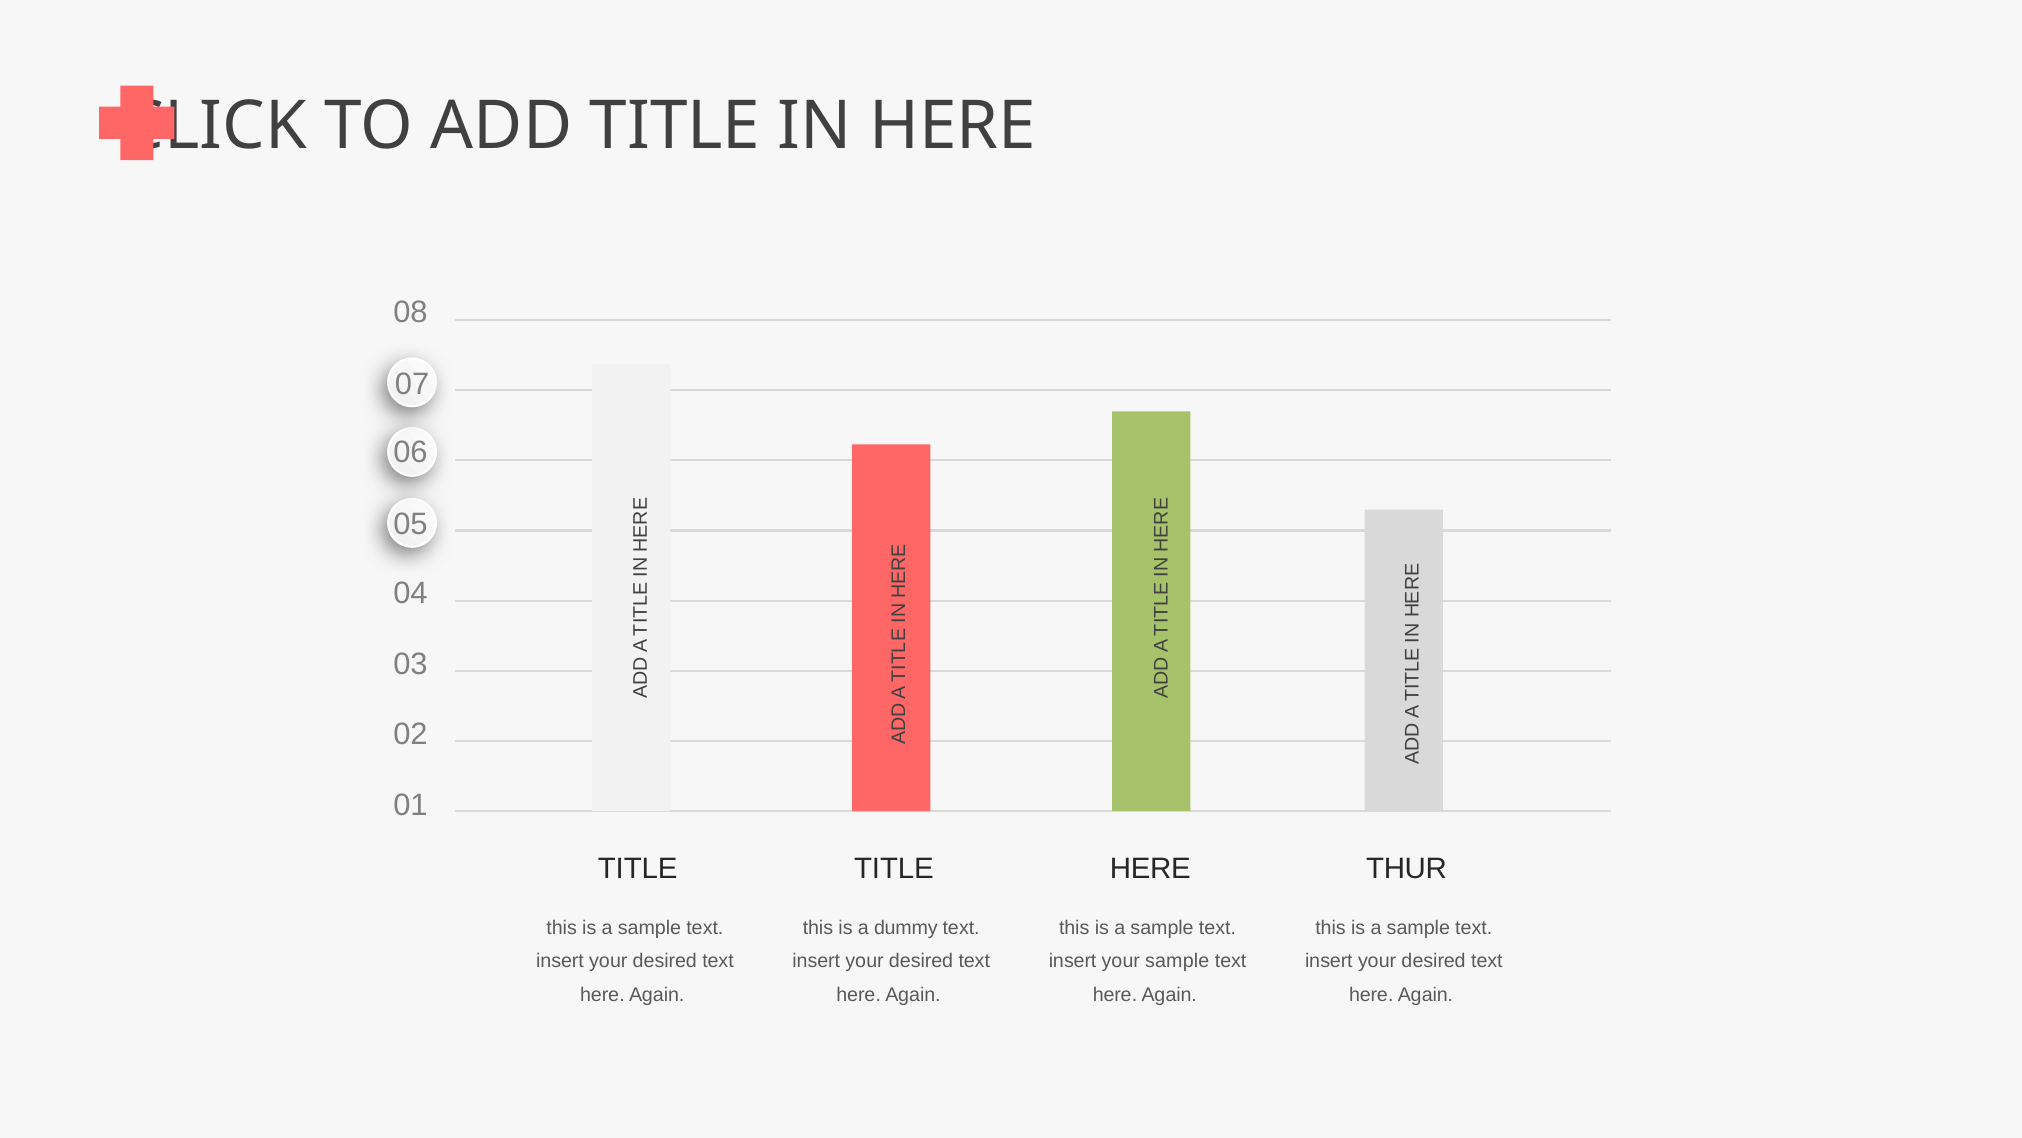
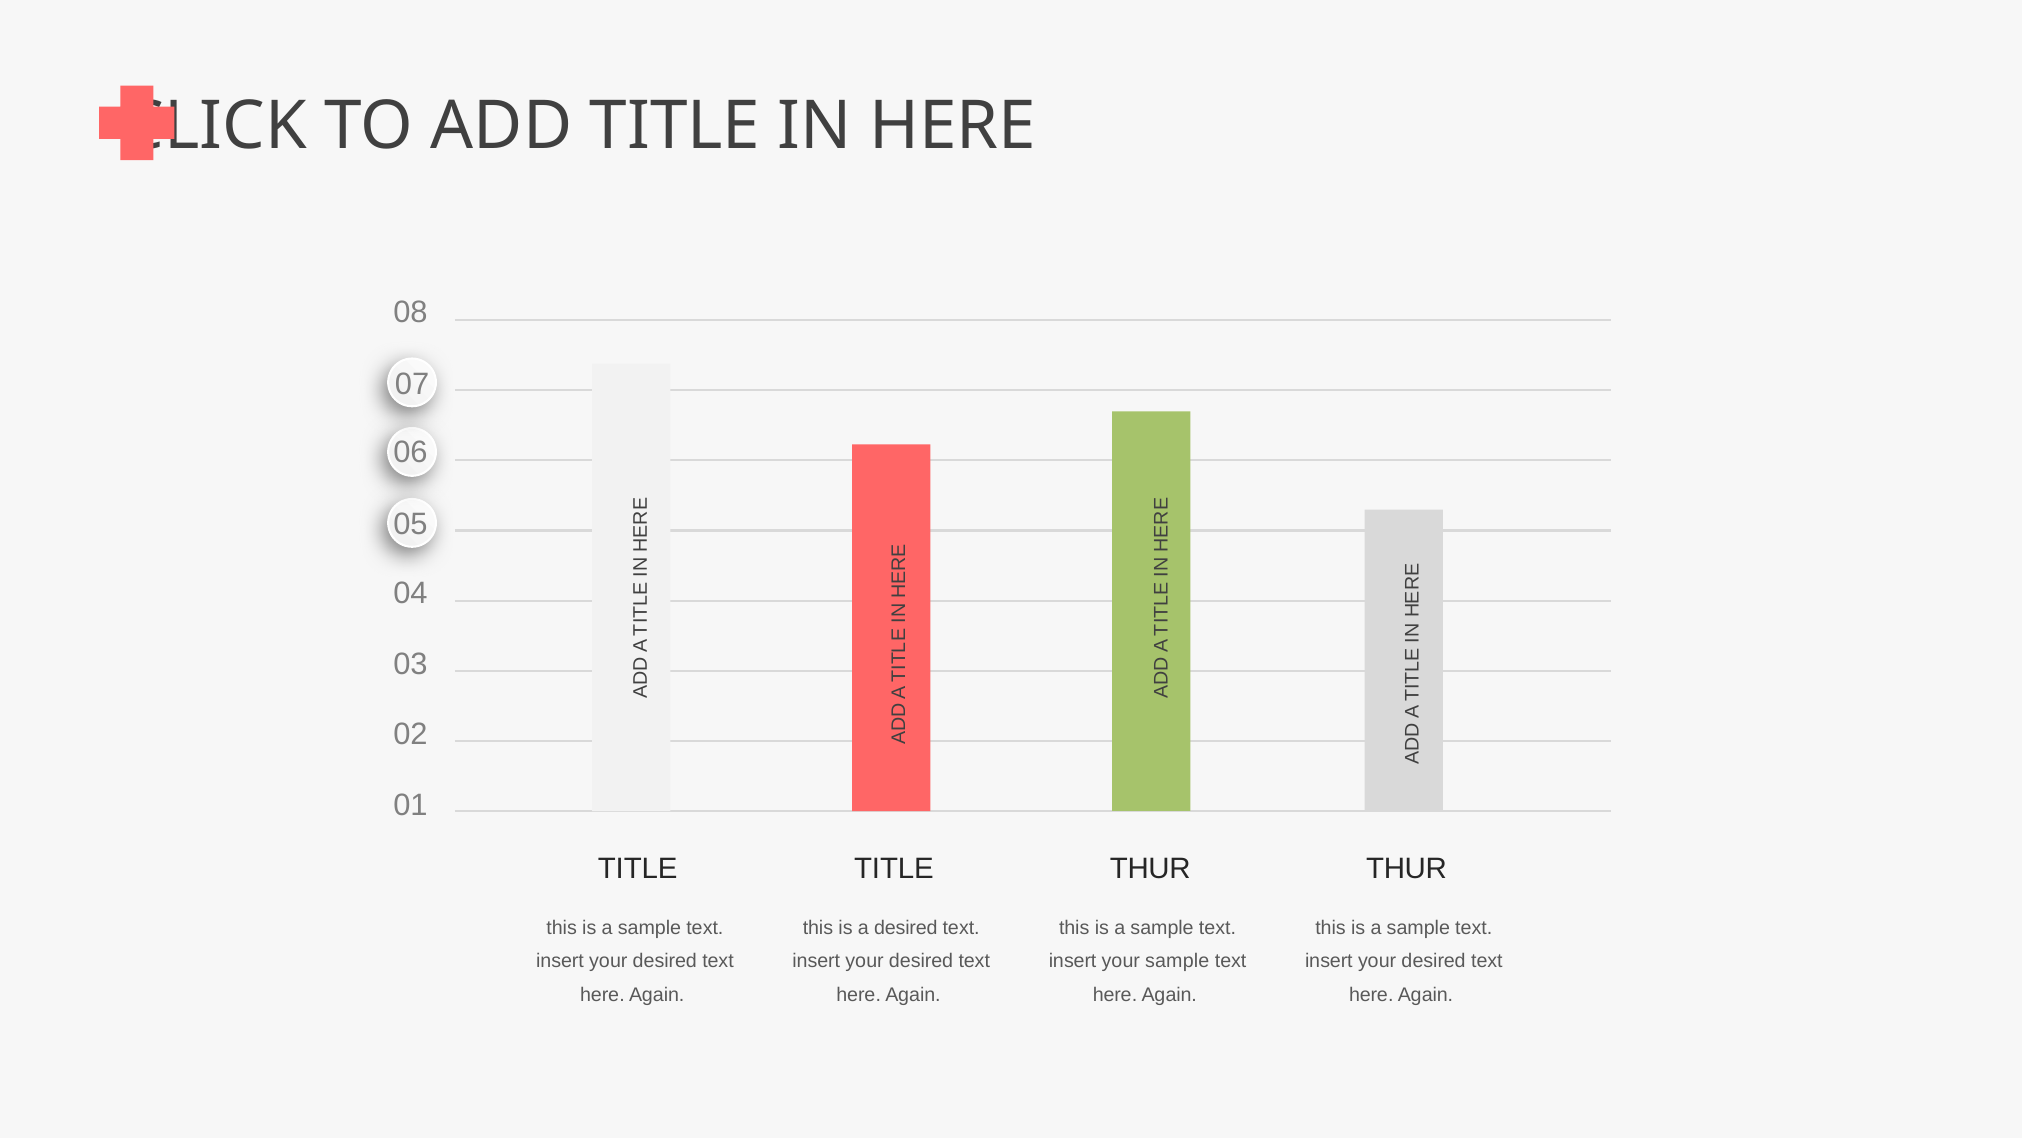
HERE: HERE -> THUR (1150, 868)
a dummy: dummy -> desired (906, 927)
